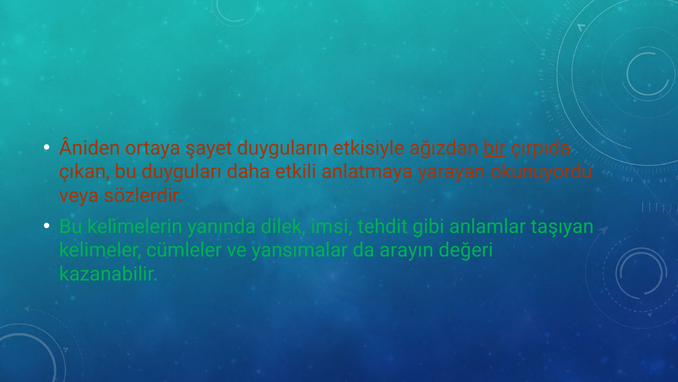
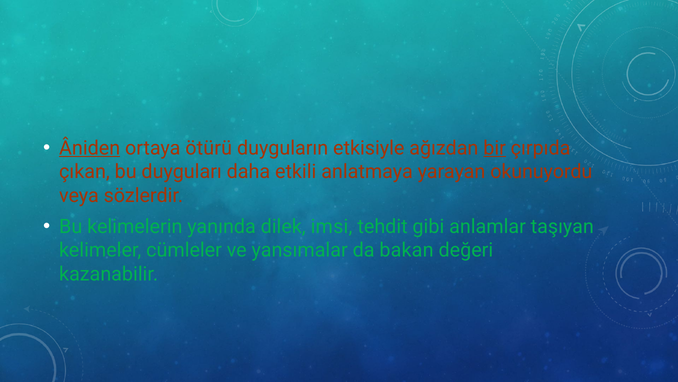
Âniden underline: none -> present (90, 148)
şayet: şayet -> ötürü (209, 148)
arayın: arayın -> bakan (406, 250)
